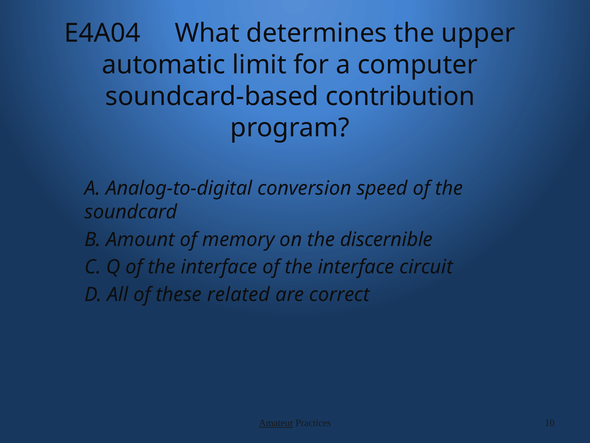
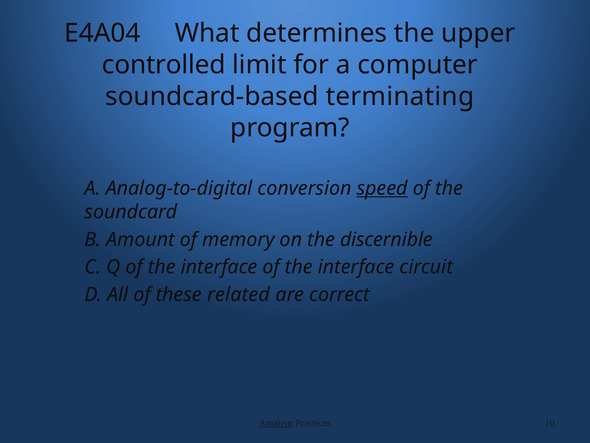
automatic: automatic -> controlled (164, 65)
contribution: contribution -> terminating (400, 96)
speed underline: none -> present (382, 188)
